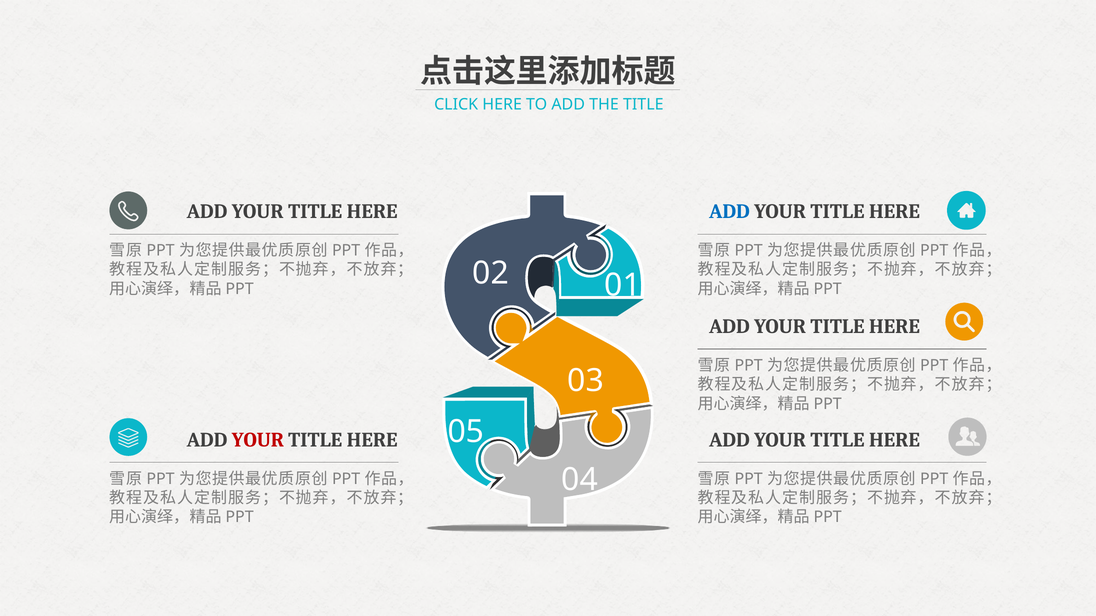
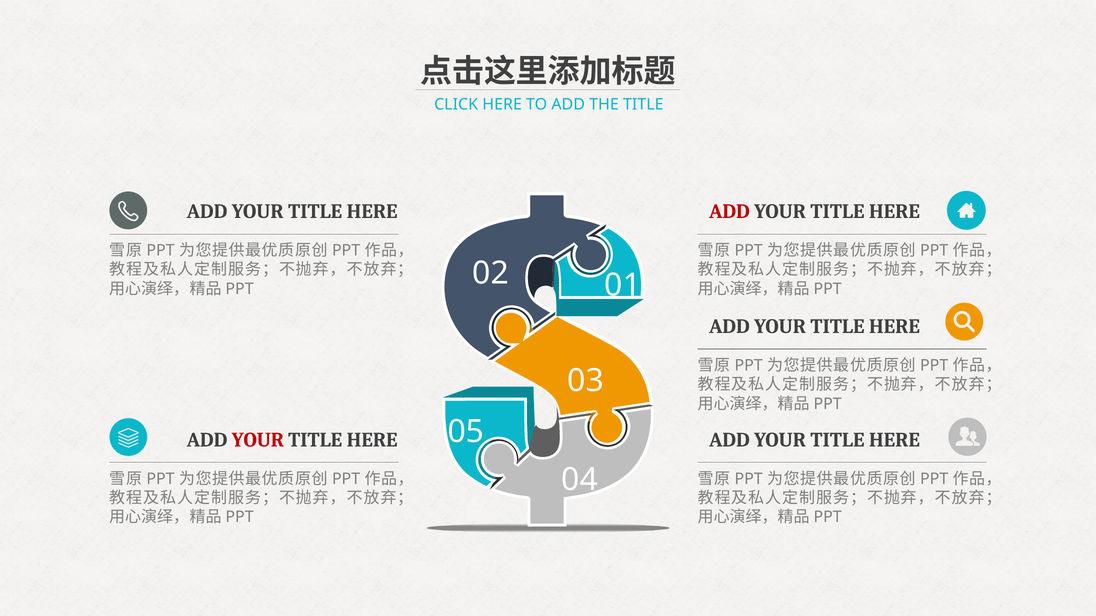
ADD colour: blue -> red (729, 212)
